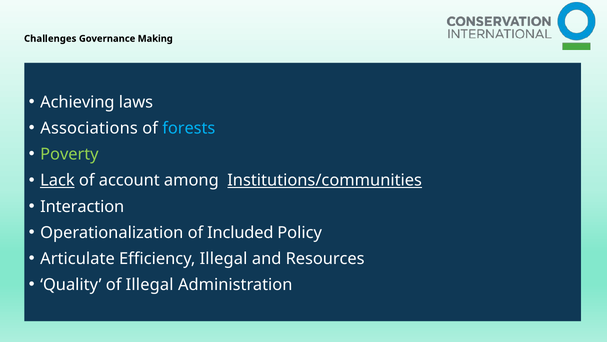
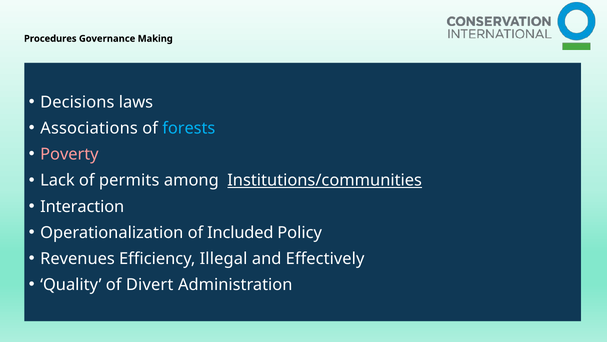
Challenges: Challenges -> Procedures (50, 39)
Achieving: Achieving -> Decisions (77, 102)
Poverty colour: light green -> pink (69, 154)
Lack underline: present -> none (57, 180)
account: account -> permits (129, 180)
Articulate: Articulate -> Revenues (78, 258)
Resources: Resources -> Effectively (325, 258)
of Illegal: Illegal -> Divert (150, 284)
